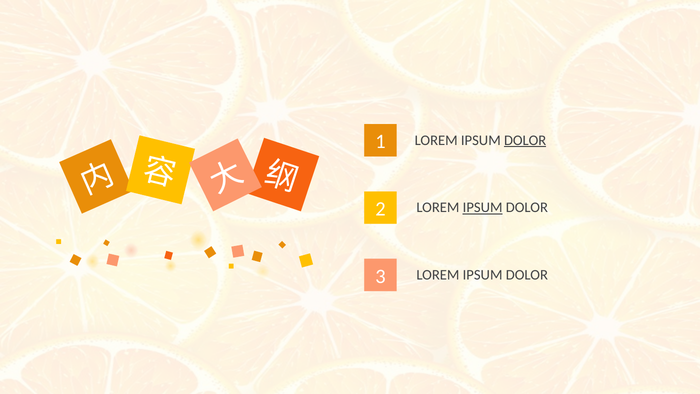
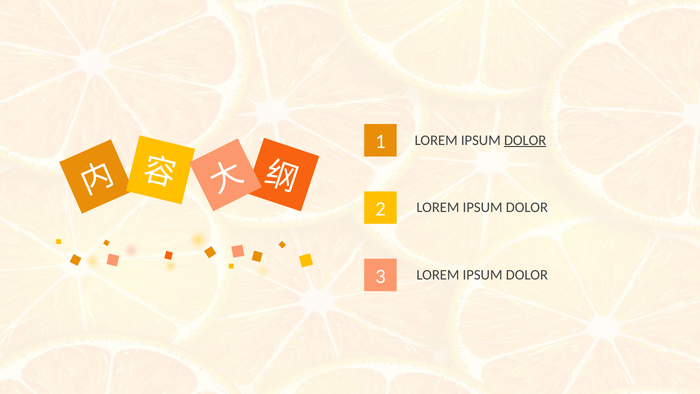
IPSUM underline: present -> none (483, 207)
